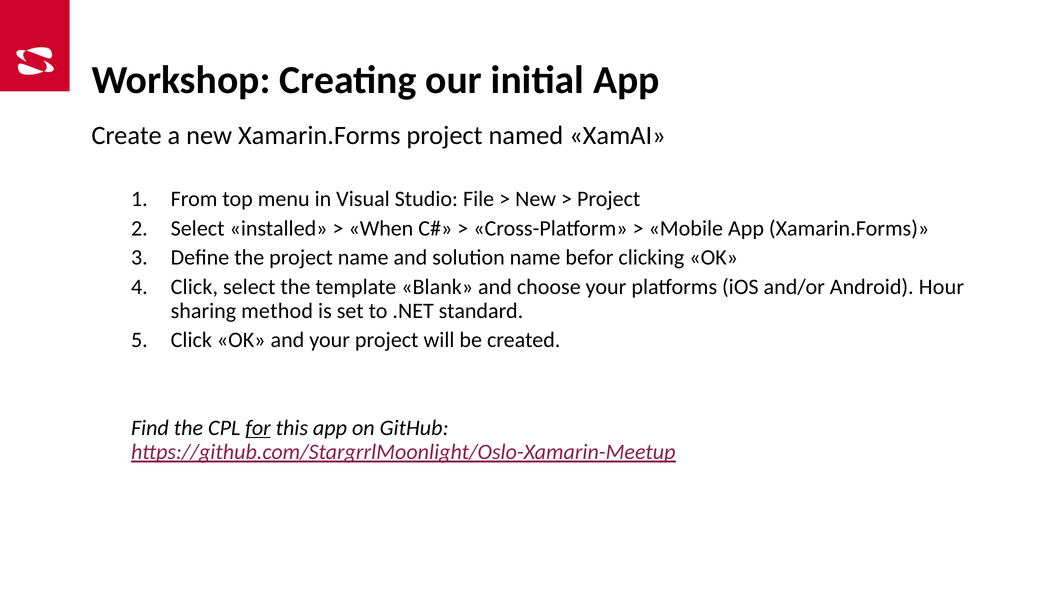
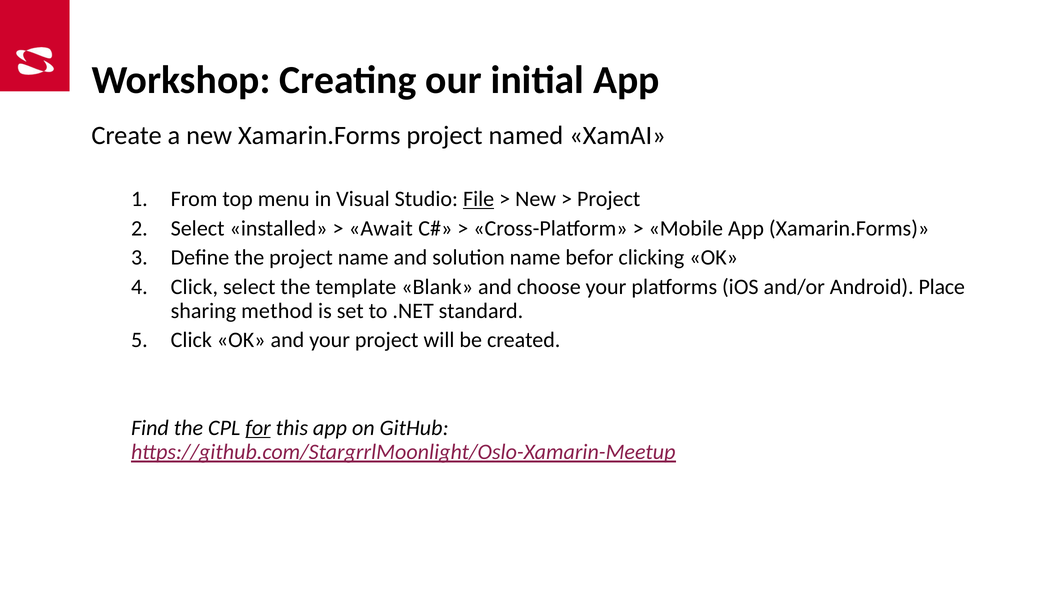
File underline: none -> present (479, 199)
When: When -> Await (381, 228)
Hour: Hour -> Place (942, 287)
